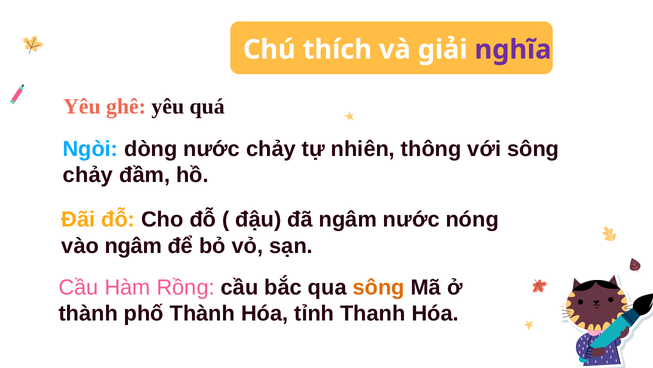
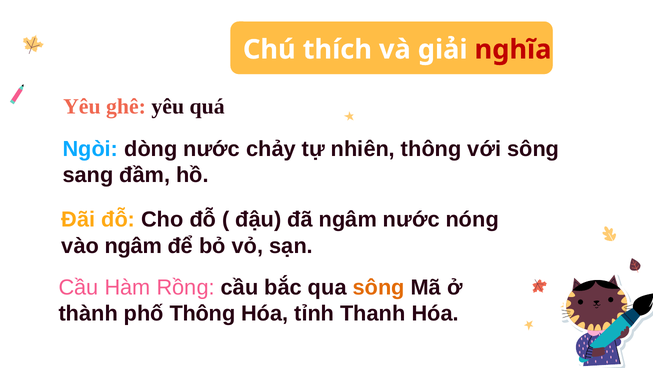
nghĩa colour: purple -> red (513, 50)
chảy: chảy -> sang (88, 175)
phố Thành: Thành -> Thông (203, 313)
